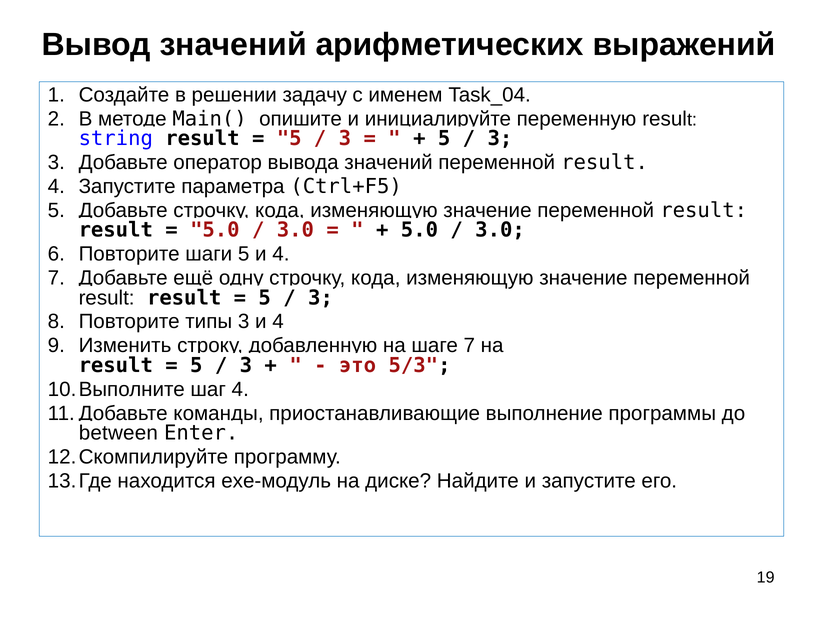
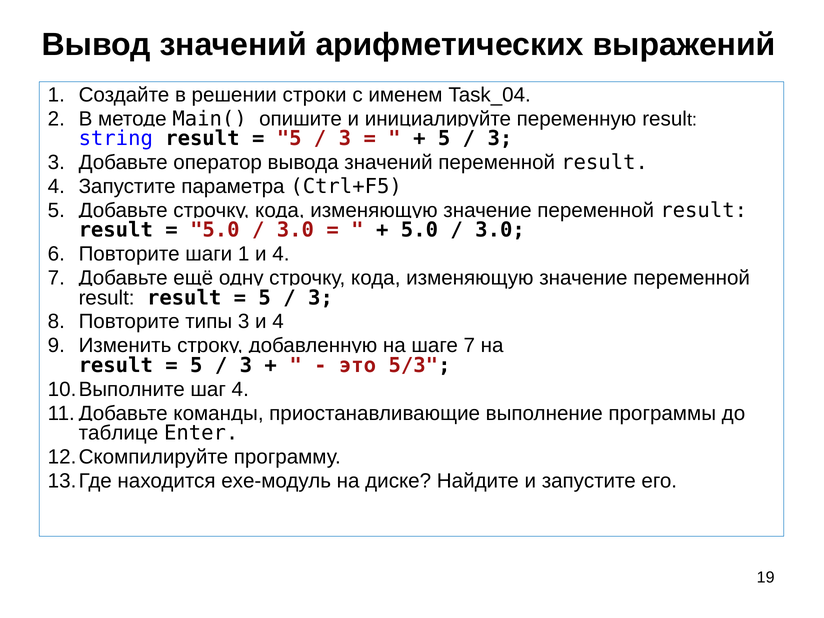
задачу: задачу -> строки (315, 95)
шаги 5: 5 -> 1 (244, 254)
between: between -> таблице (118, 433)
